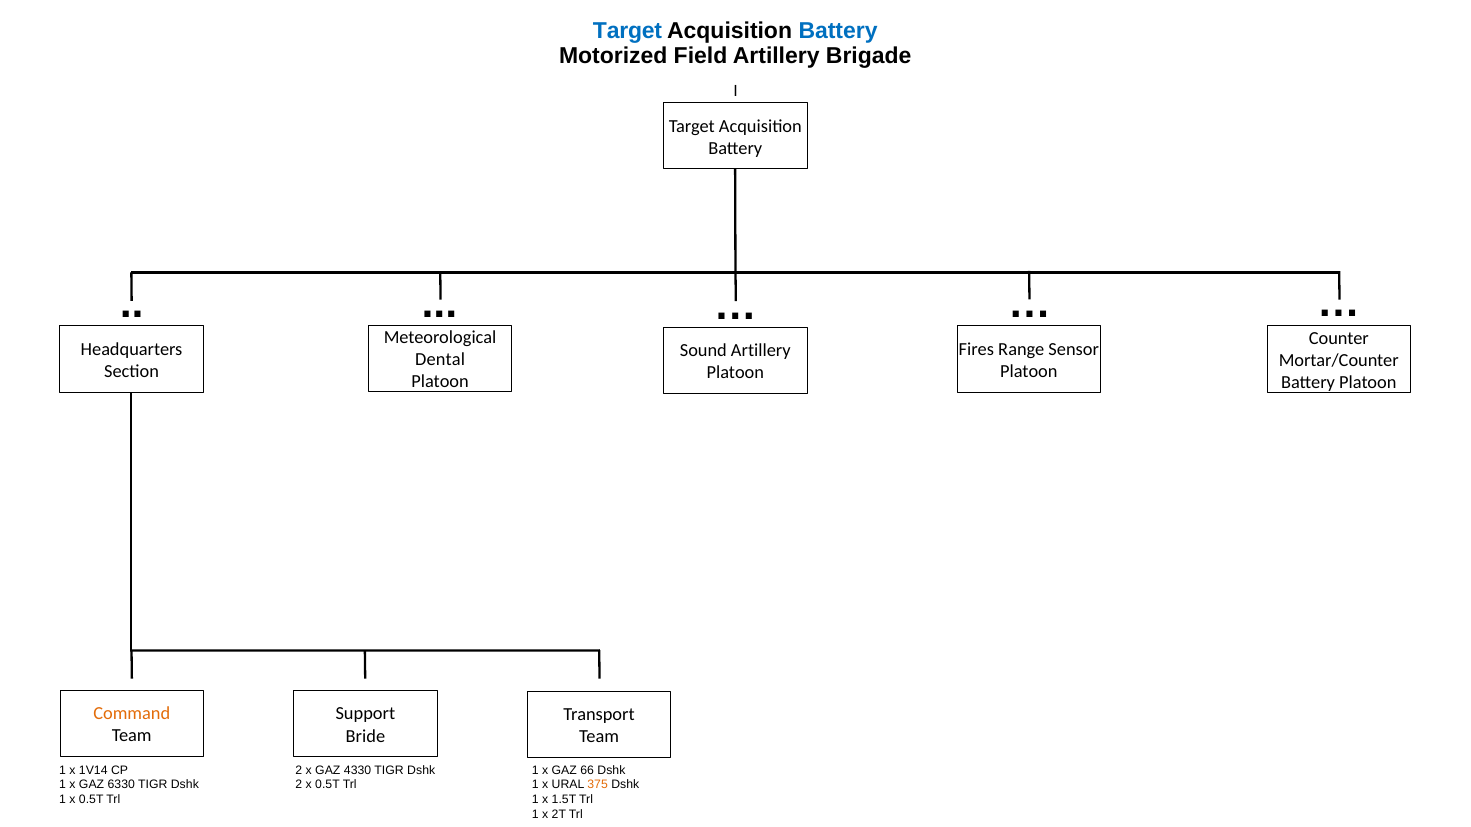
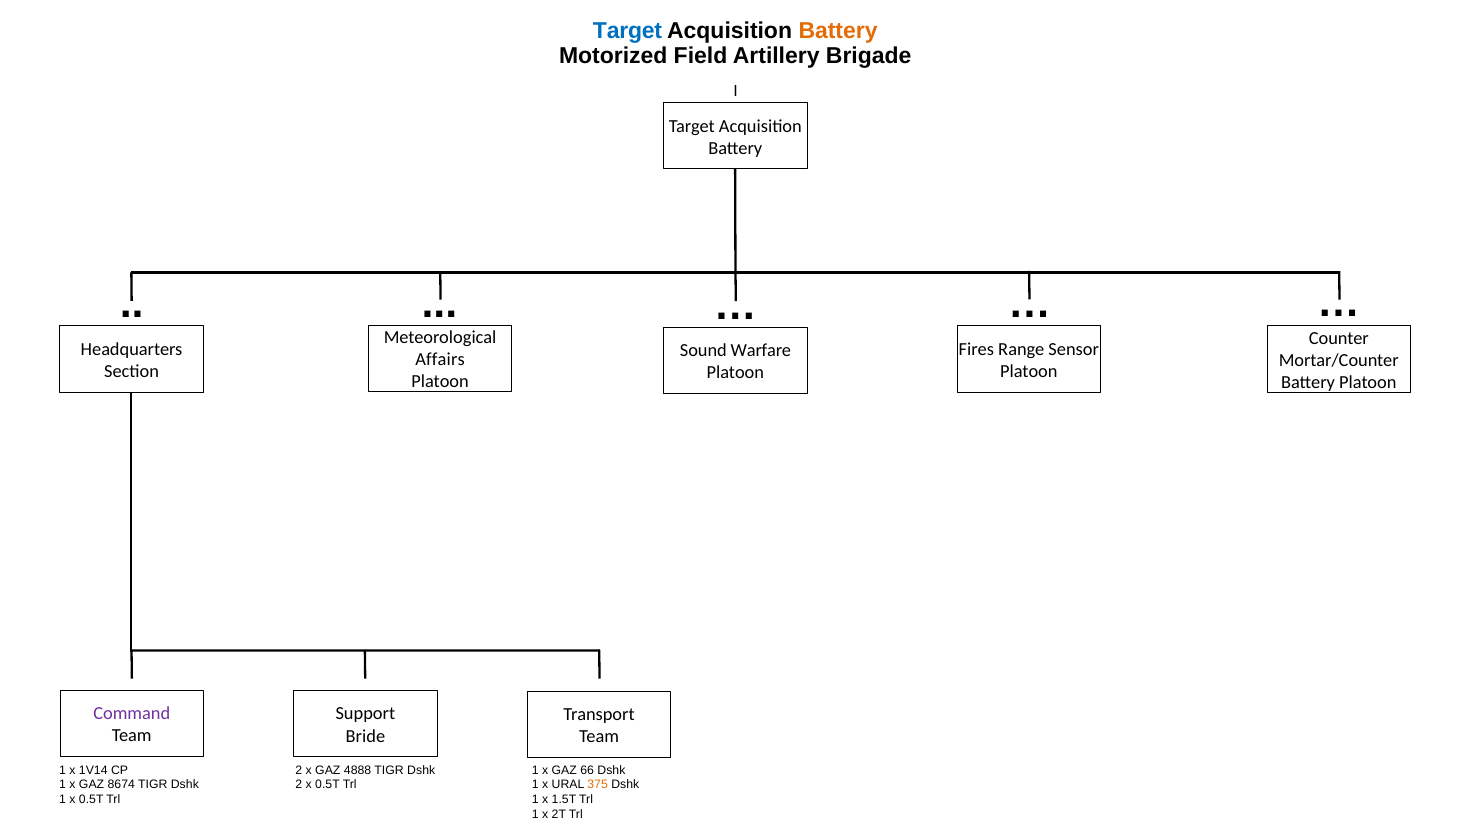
Battery colour: blue -> orange (838, 31)
Sound Artillery: Artillery -> Warfare (761, 351)
Dental: Dental -> Affairs (440, 360)
Command colour: orange -> purple (132, 714)
4330: 4330 -> 4888 (358, 770)
6330: 6330 -> 8674 (121, 785)
